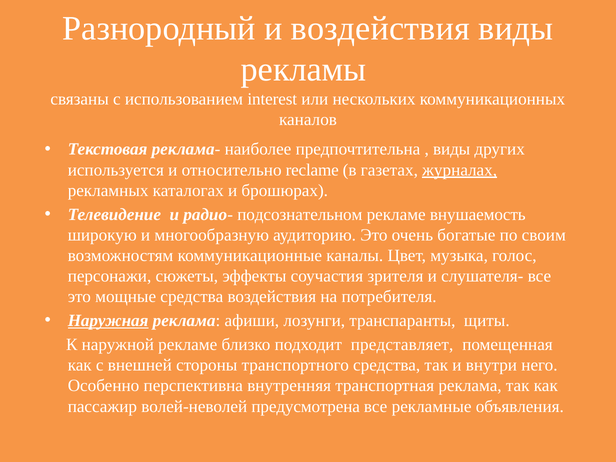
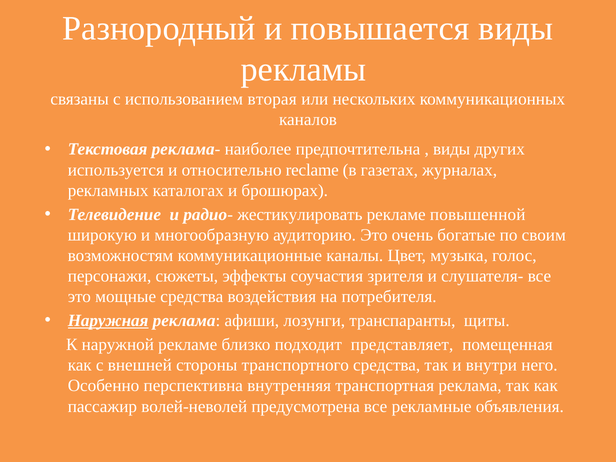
и воздействия: воздействия -> повышается (380, 28)
interest: interest -> вторая (272, 99)
журналах underline: present -> none (460, 170)
подсознательном: подсознательном -> жестикулировать (300, 214)
внушаемость: внушаемость -> повышенной (478, 214)
